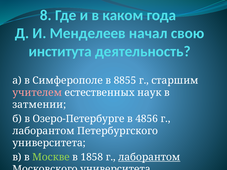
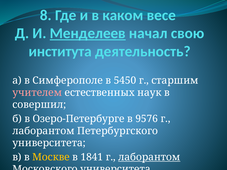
года: года -> весе (161, 15)
Менделеев underline: none -> present (88, 33)
8855: 8855 -> 5450 (125, 81)
затмении: затмении -> совершил (39, 105)
4856: 4856 -> 9576 (147, 119)
Москве colour: light green -> yellow (51, 157)
1858: 1858 -> 1841 (92, 157)
